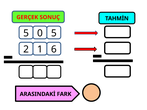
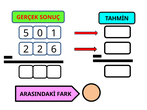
0 5: 5 -> 1 (54, 33)
2 1: 1 -> 2 (40, 49)
